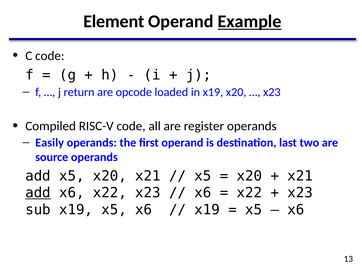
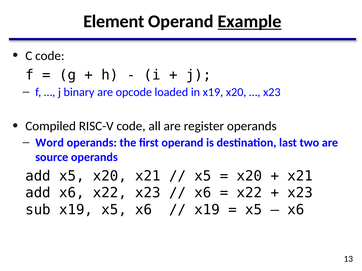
return: return -> binary (79, 92)
Easily: Easily -> Word (50, 143)
add underline: present -> none (38, 193)
